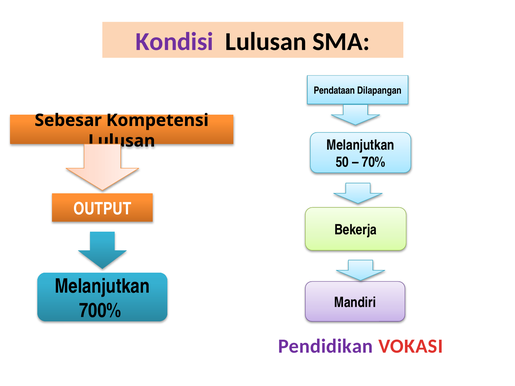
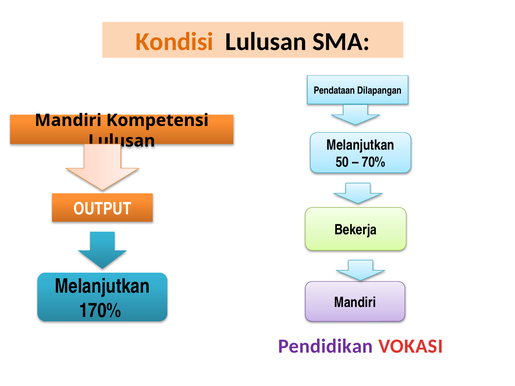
Kondisi colour: purple -> orange (175, 42)
Sebesar: Sebesar -> Mandiri (68, 120)
700%: 700% -> 170% (100, 311)
